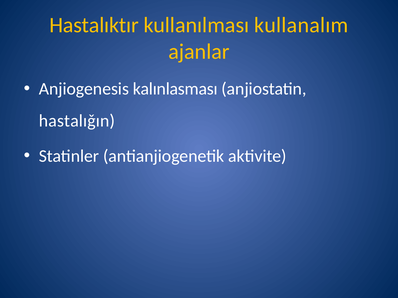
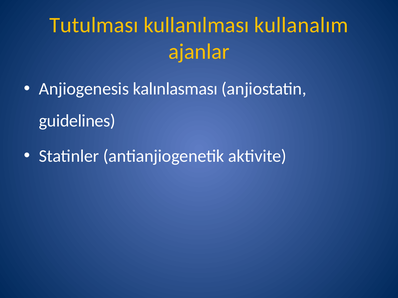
Hastalıktır: Hastalıktır -> Tutulması (94, 25)
hastalıǧın: hastalıǧın -> guidelines (77, 121)
